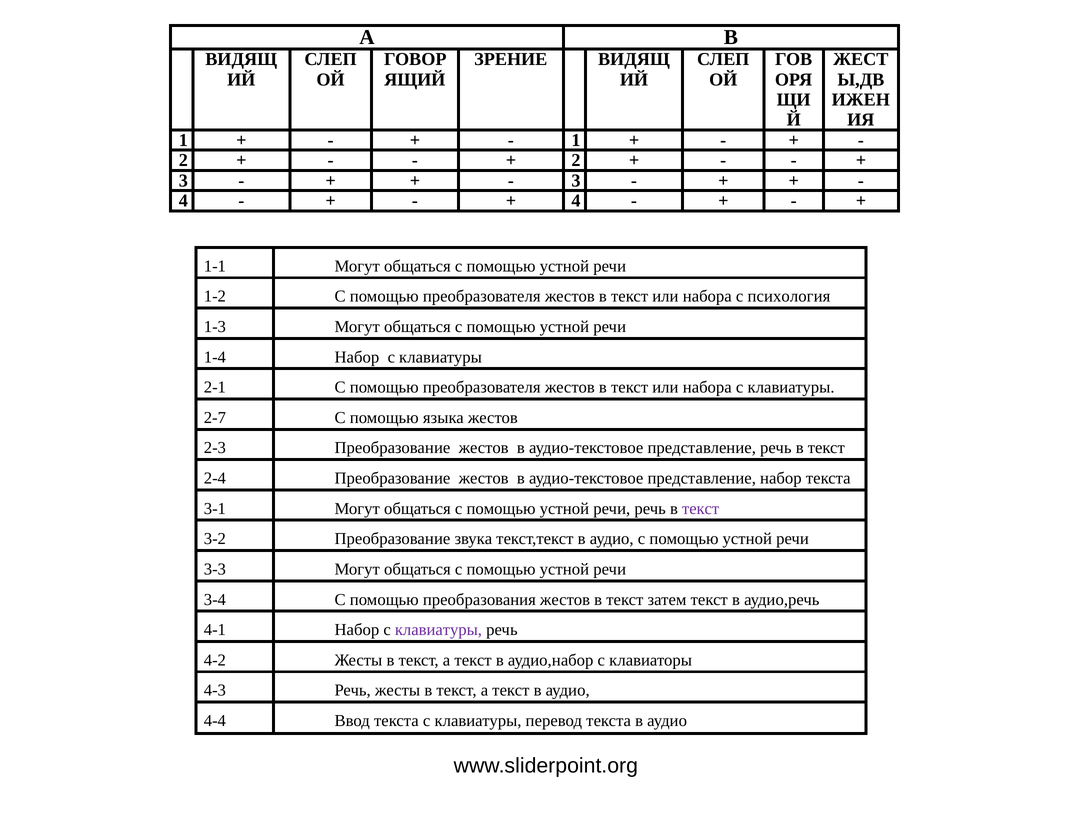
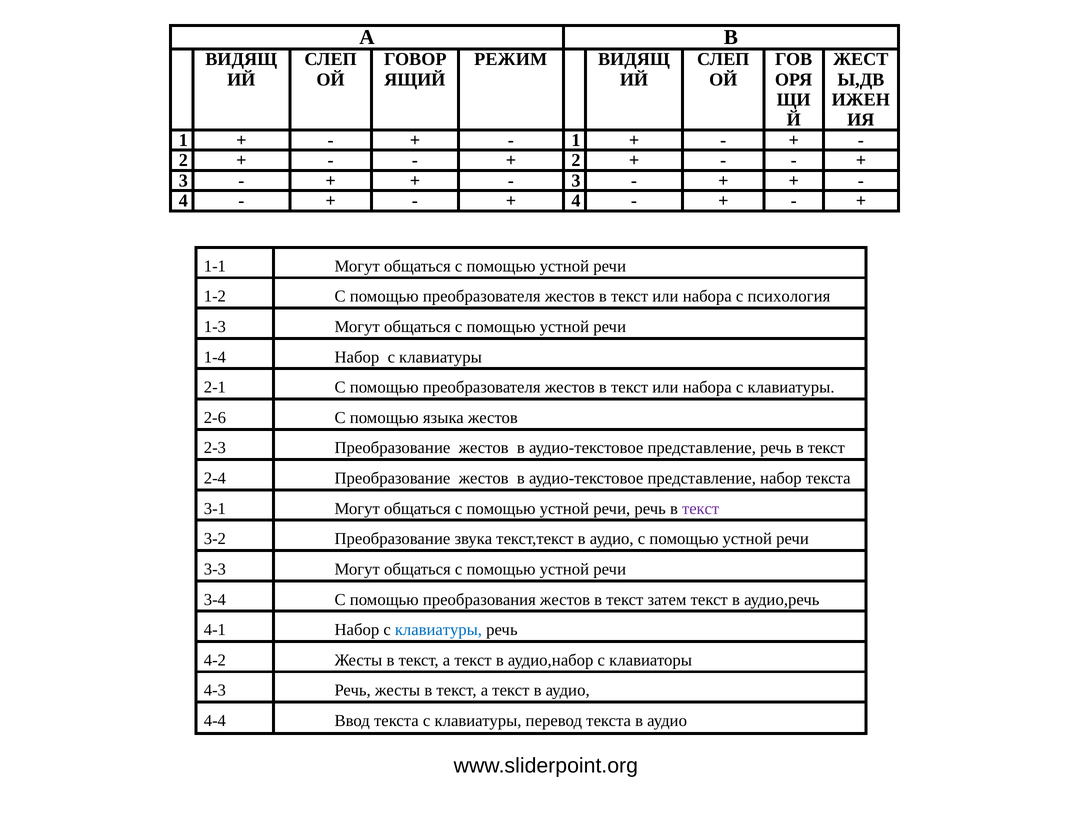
ЗРЕНИЕ: ЗРЕНИЕ -> РЕЖИМ (511, 59)
2-7: 2-7 -> 2-6 (215, 418)
клавиатуры colour: purple -> blue (438, 630)
